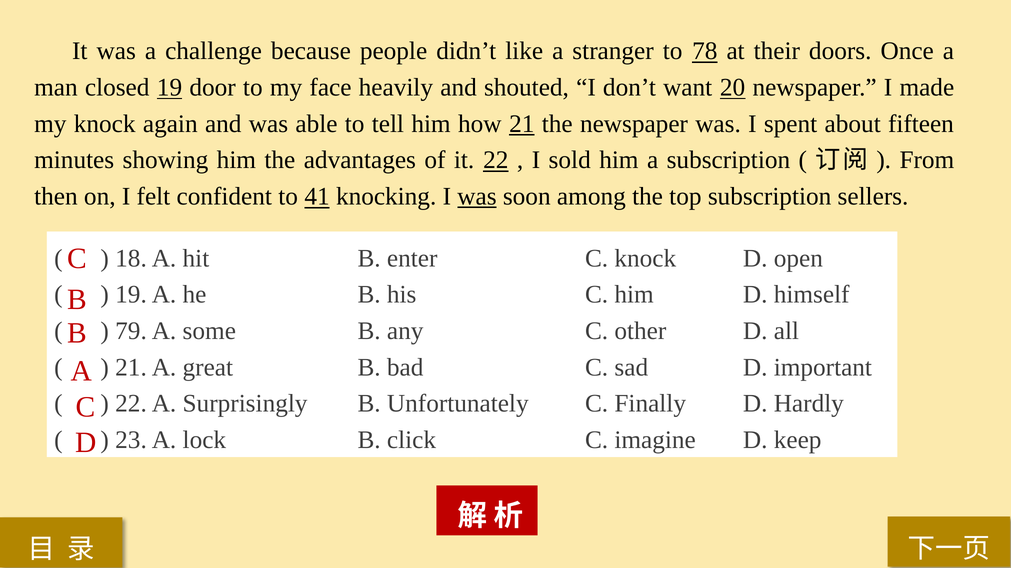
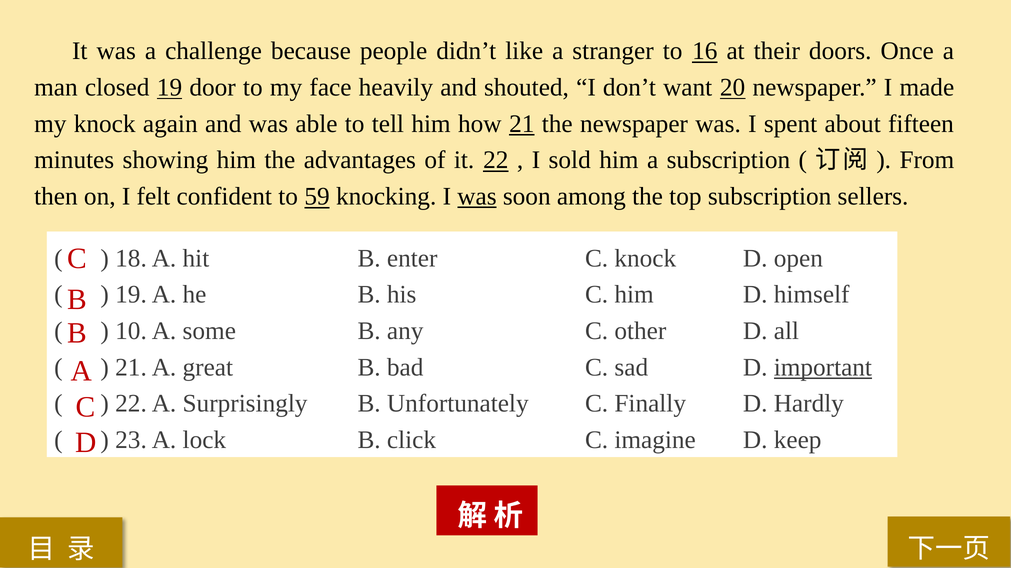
78: 78 -> 16 (705, 51)
41: 41 -> 59 (317, 197)
79: 79 -> 10 (131, 331)
important underline: none -> present (823, 368)
